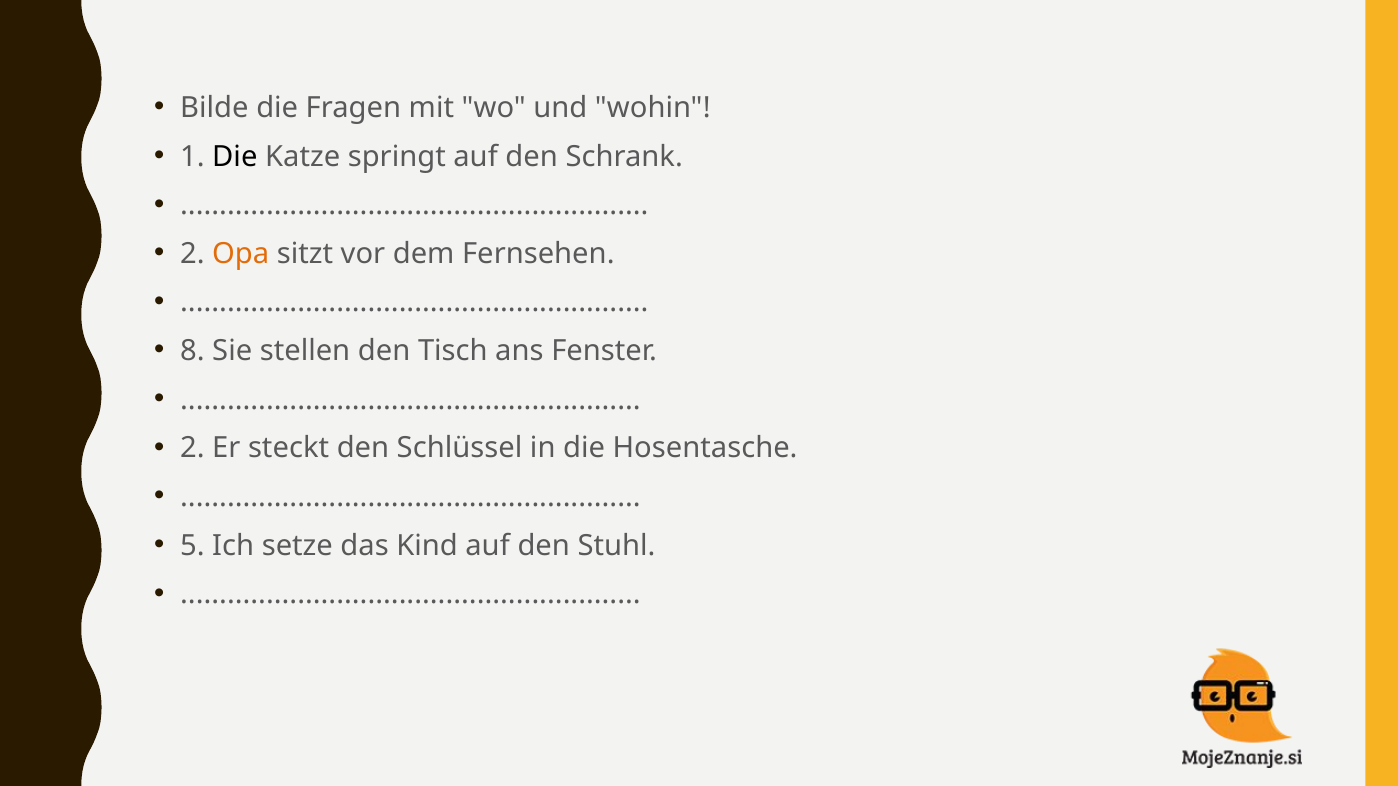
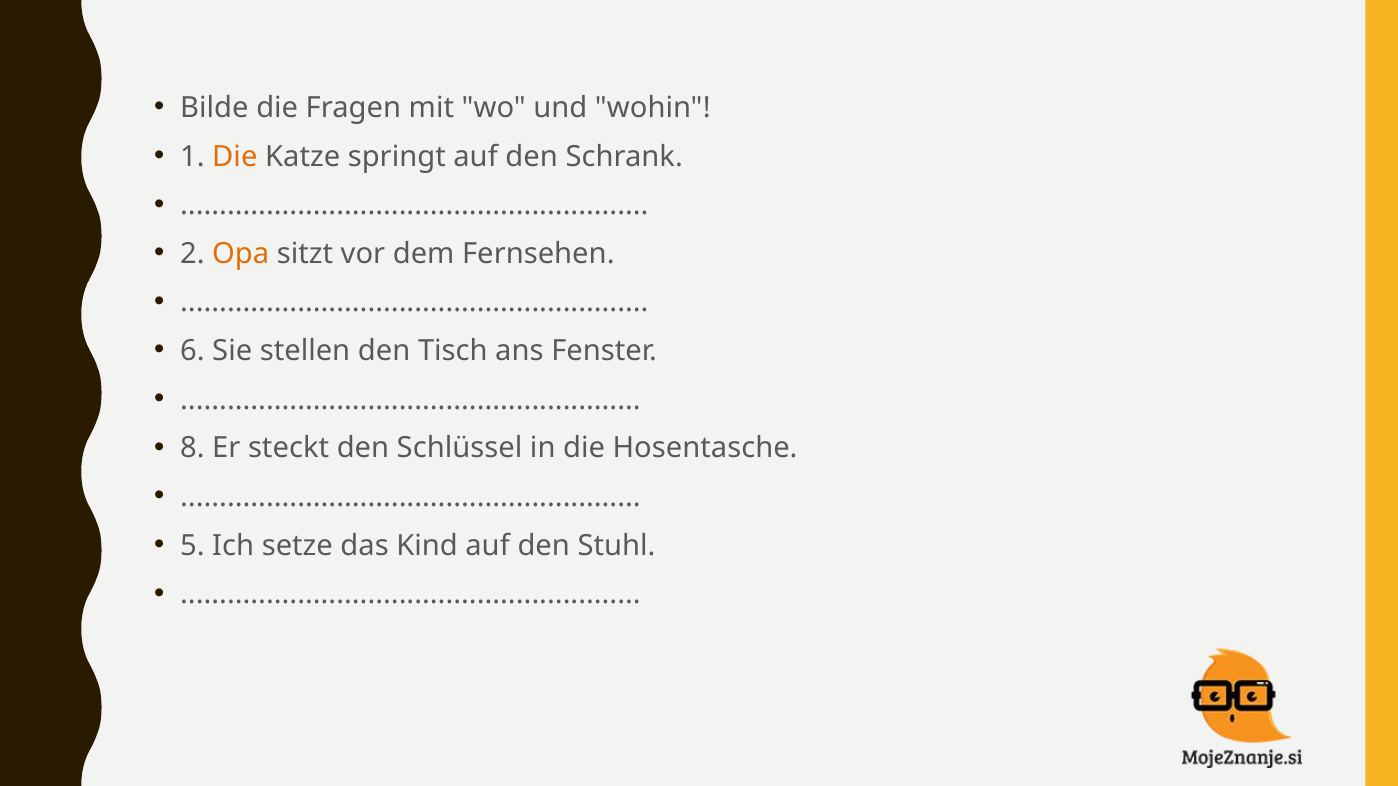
Die colour: black -> orange (235, 156)
8: 8 -> 6 (192, 351)
2: 2 -> 8 (192, 448)
